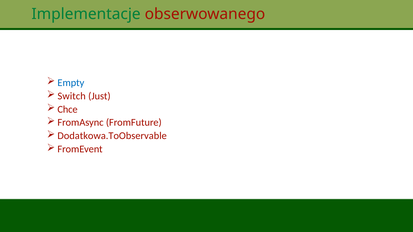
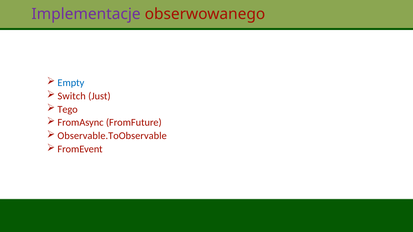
Implementacje colour: green -> purple (86, 14)
Chce: Chce -> Tego (68, 109)
Dodatkowa.ToObservable: Dodatkowa.ToObservable -> Observable.ToObservable (112, 136)
